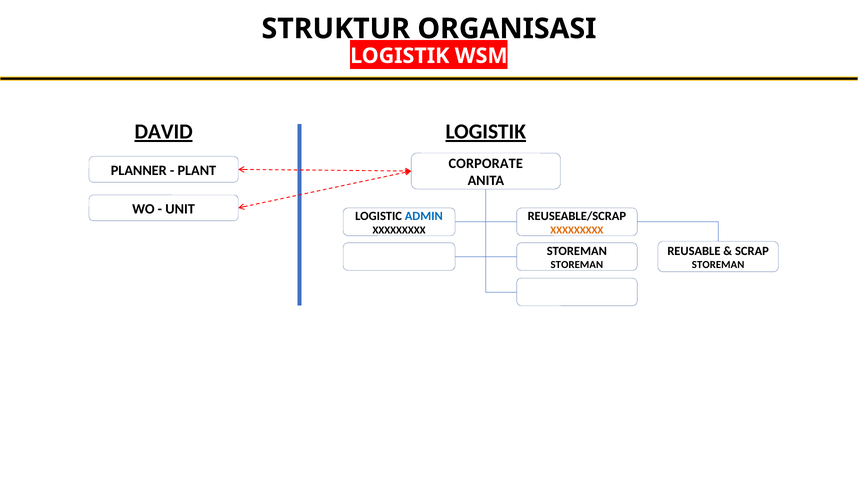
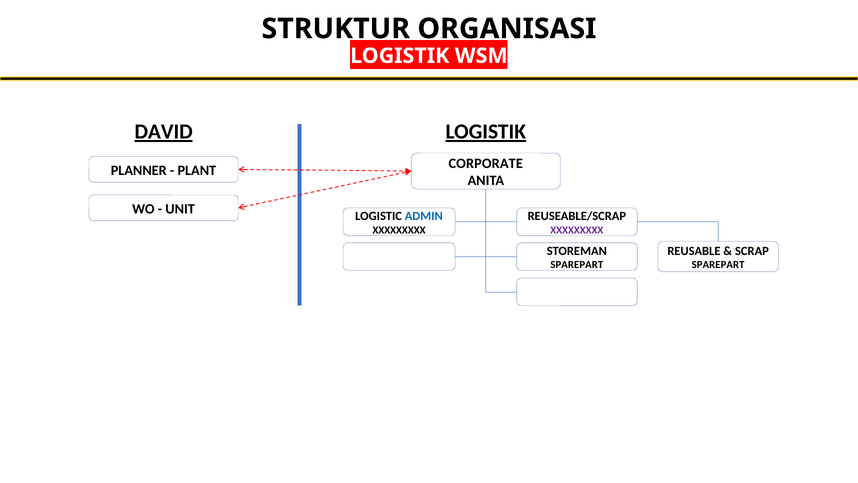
XXXXXXXXX colour: orange -> purple (577, 230)
STOREMAN: STOREMAN -> SPAREPART (577, 265)
STOREMAN: STOREMAN -> SPAREPART (718, 265)
